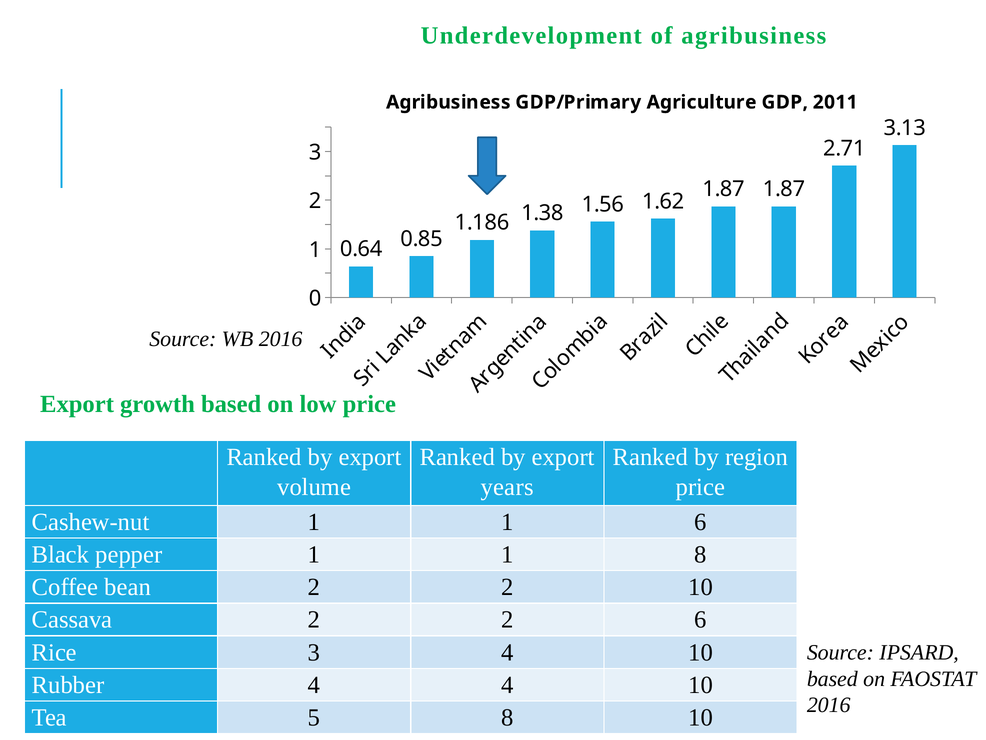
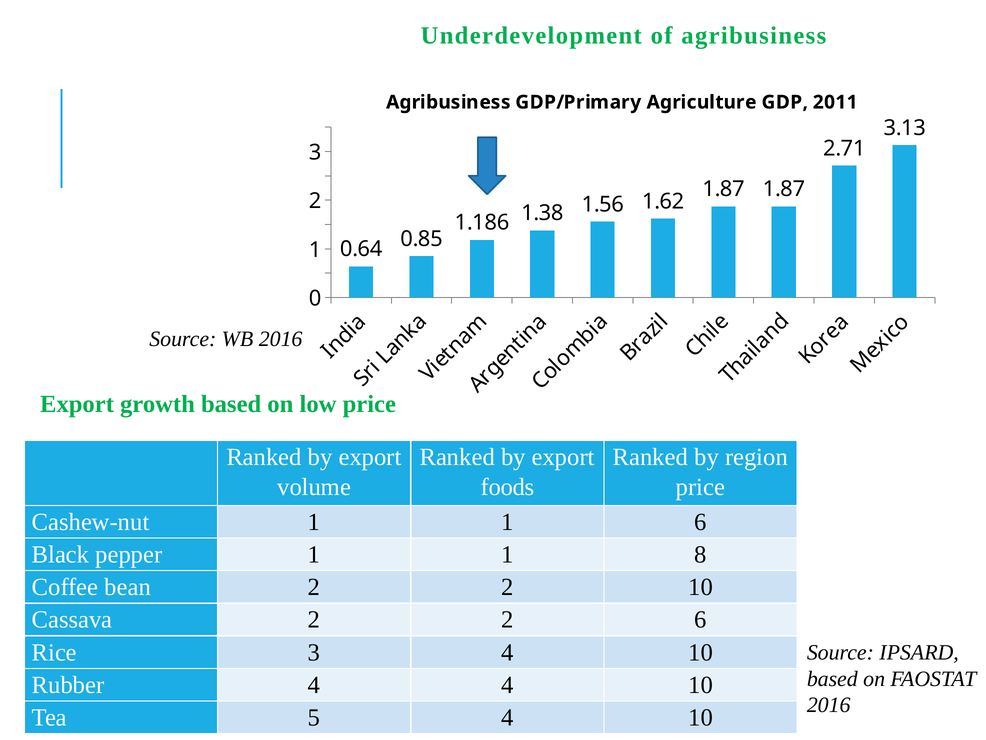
years: years -> foods (507, 487)
5 8: 8 -> 4 (507, 717)
